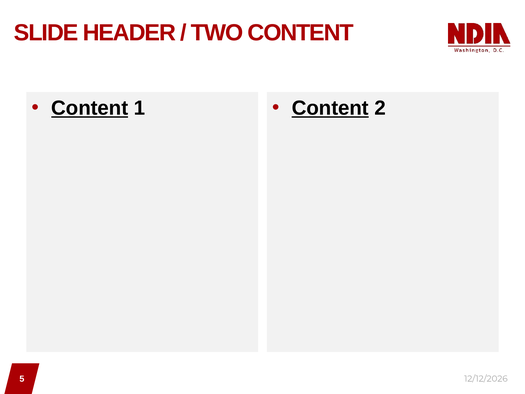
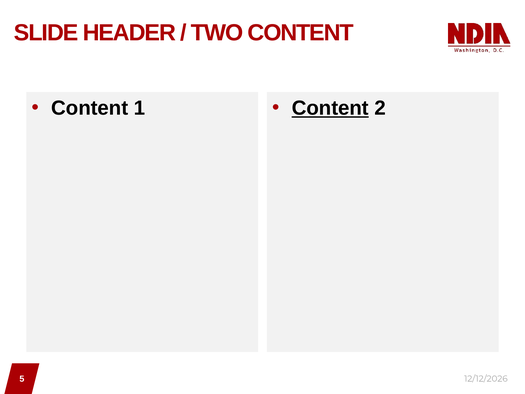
Content underline: present -> none (90, 108)
